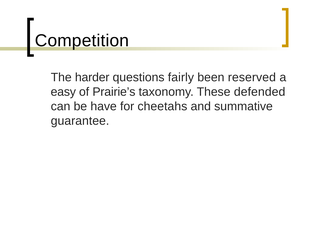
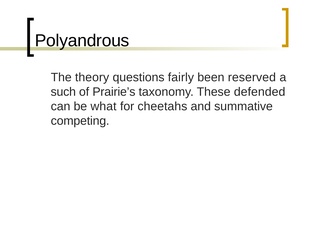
Competition: Competition -> Polyandrous (82, 41)
harder: harder -> theory (92, 77)
easy: easy -> such (63, 92)
have: have -> what (104, 106)
guarantee: guarantee -> competing (80, 121)
